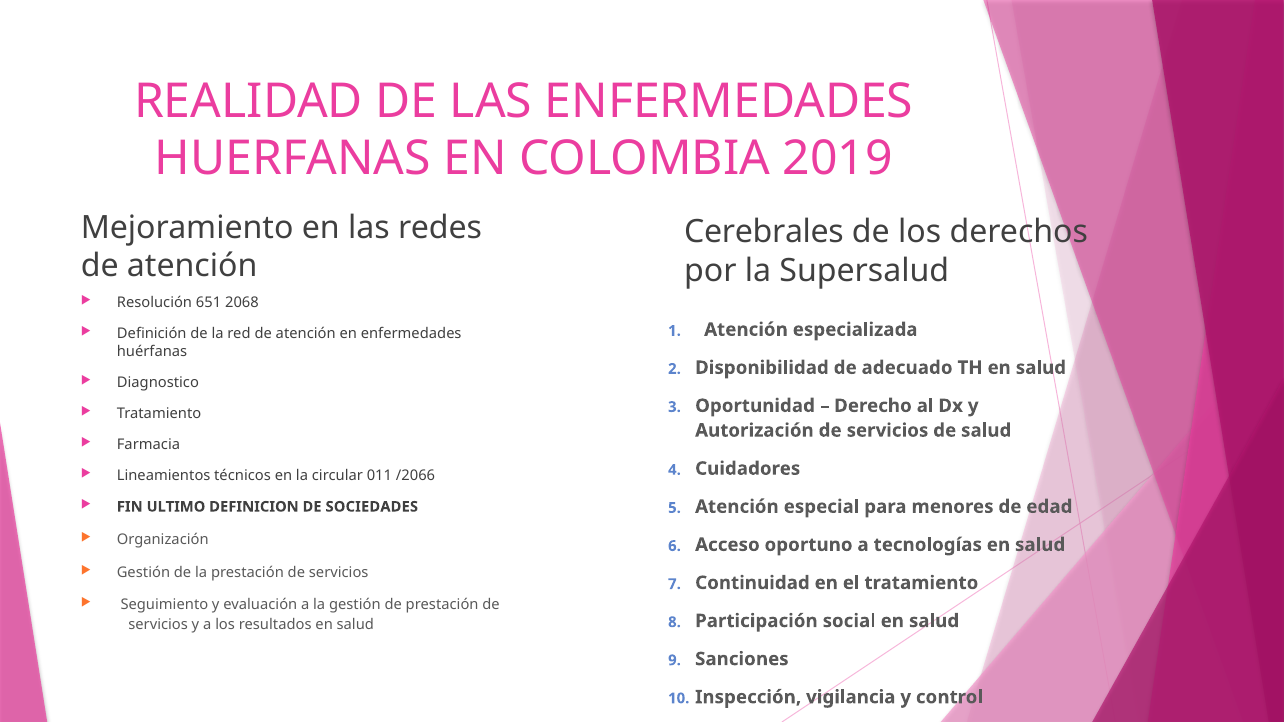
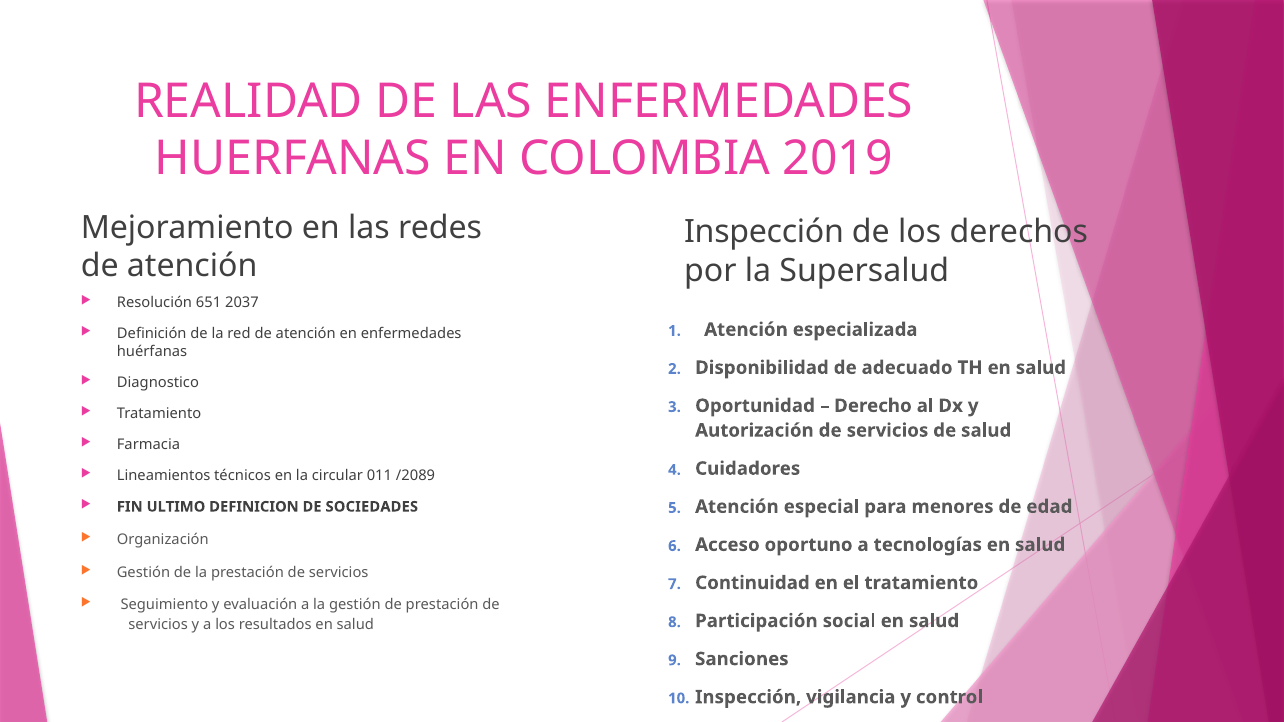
Cerebrales: Cerebrales -> Inspección (764, 232)
2068: 2068 -> 2037 (242, 303)
/2066: /2066 -> /2089 (416, 476)
